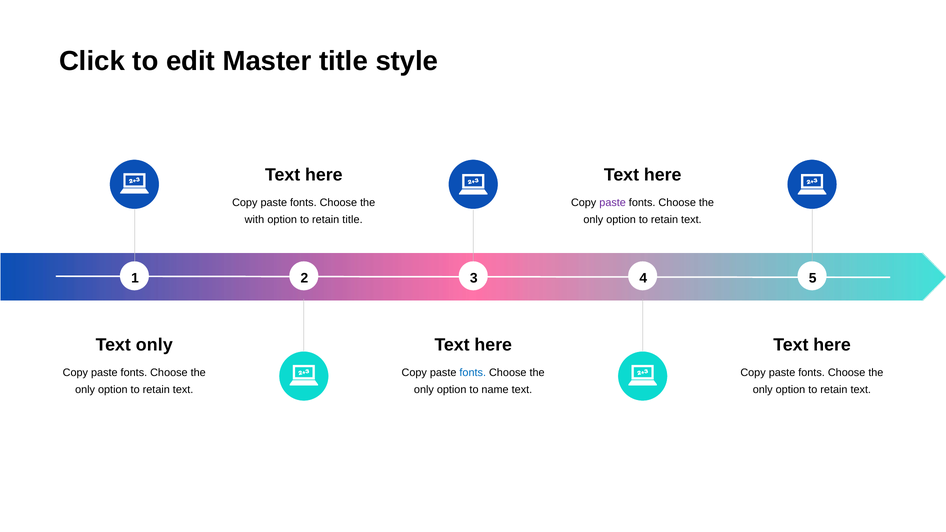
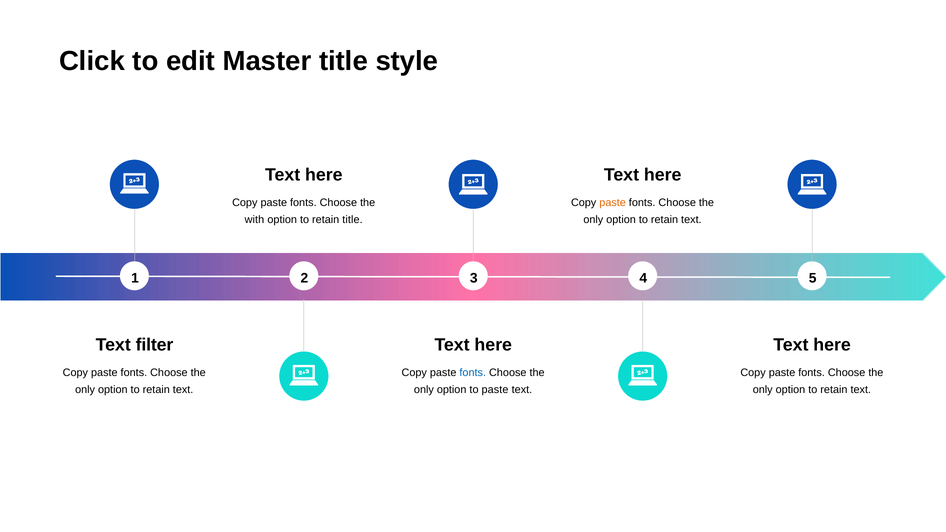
paste colour: purple -> orange (613, 203)
Text only: only -> filter (154, 345)
to name: name -> paste (495, 390)
